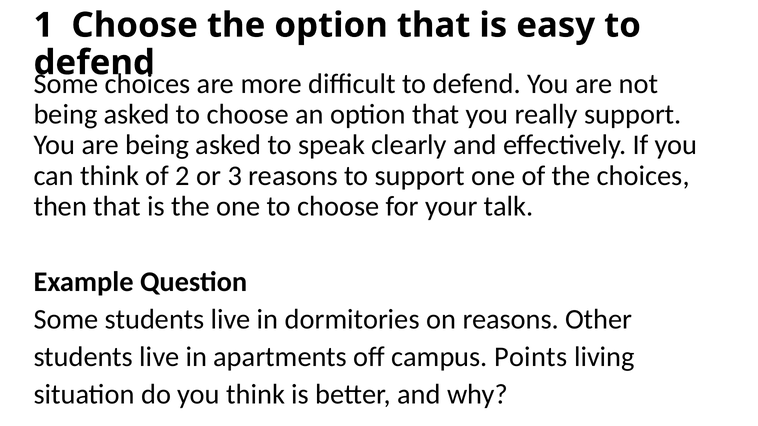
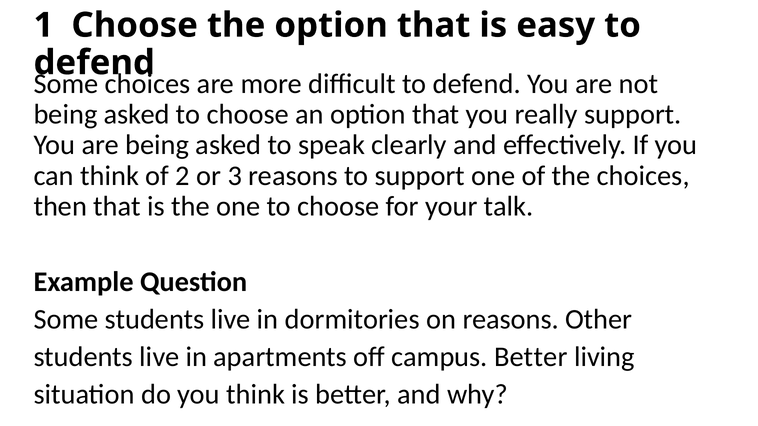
campus Points: Points -> Better (531, 357)
